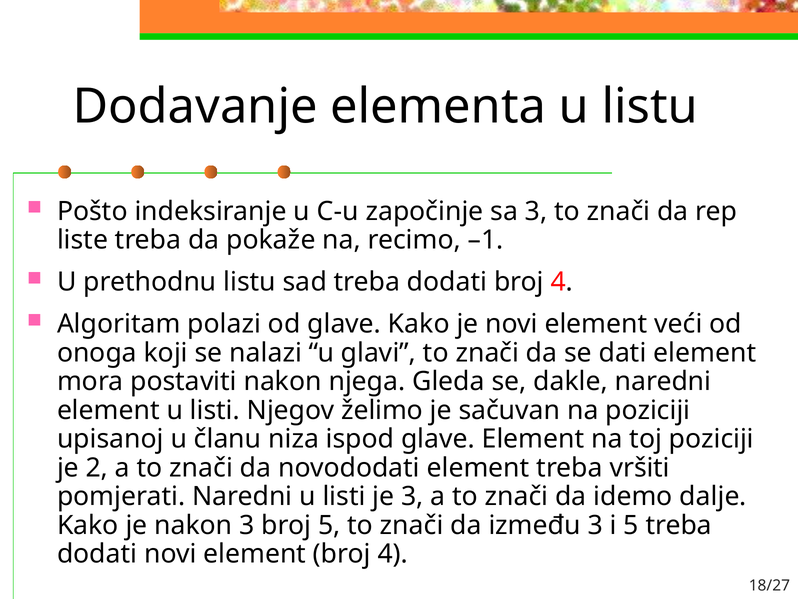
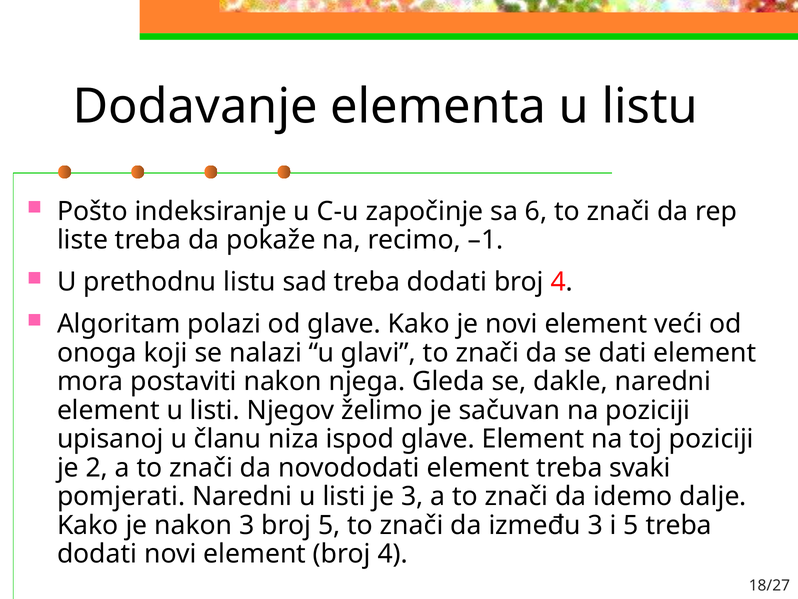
sa 3: 3 -> 6 (536, 211)
vršiti: vršiti -> svaki (640, 467)
